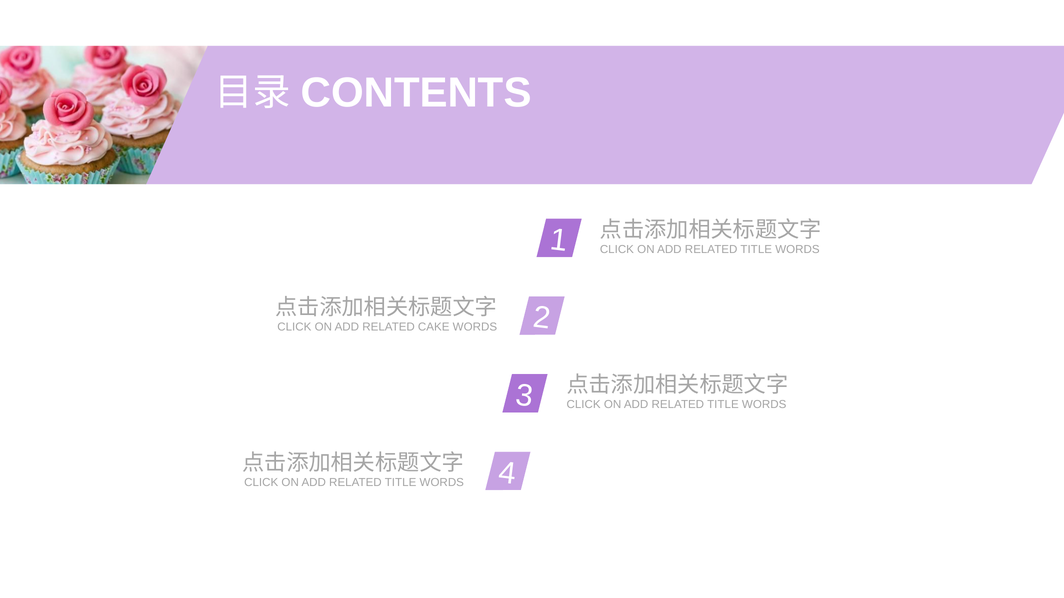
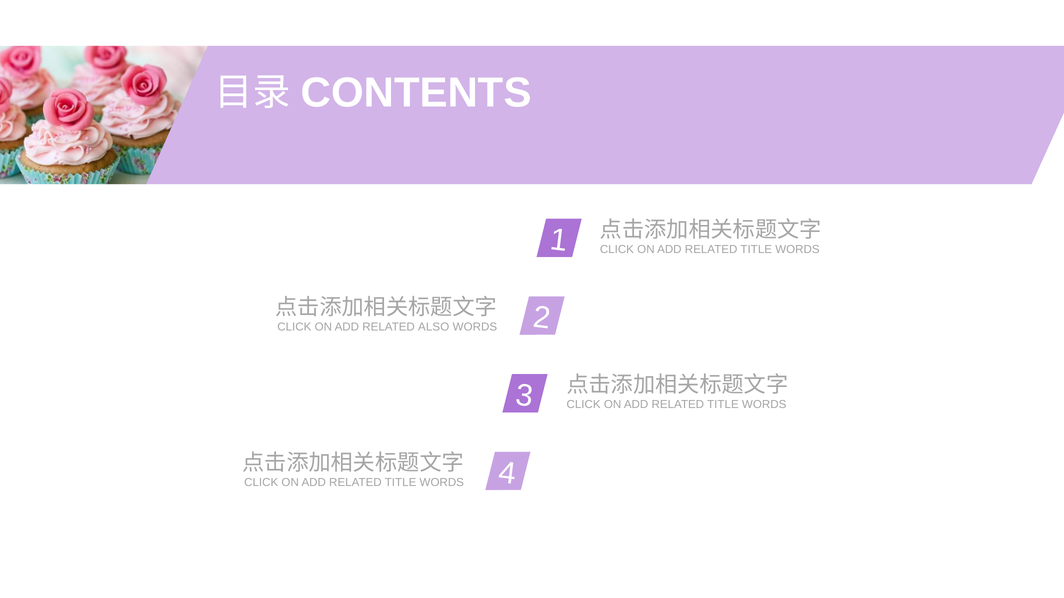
CAKE: CAKE -> ALSO (434, 327)
